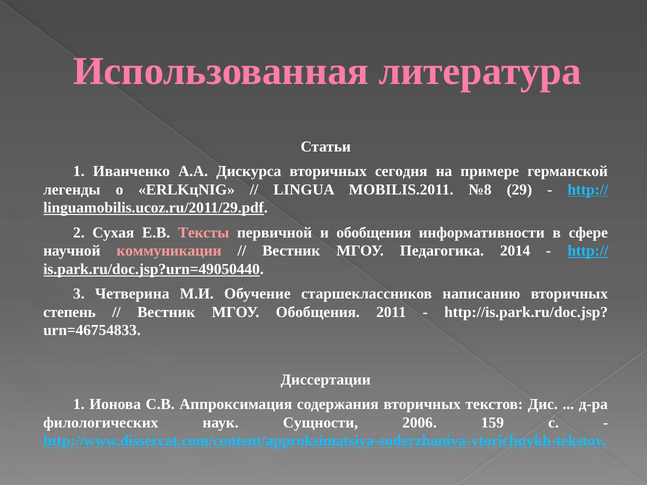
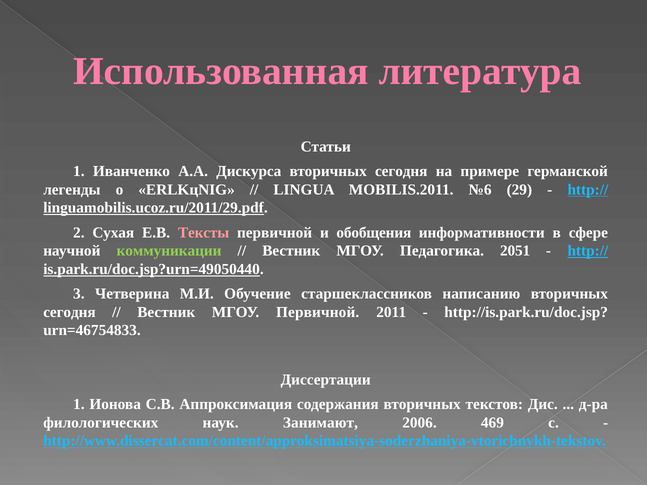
№8: №8 -> №6 (480, 190)
коммуникации colour: pink -> light green (169, 251)
2014: 2014 -> 2051 (515, 251)
степень: степень -> сегодня (69, 312)
МГОУ Обобщения: Обобщения -> Первичной (318, 312)
Сущности: Сущности -> Занимают (320, 423)
159: 159 -> 469 (492, 423)
